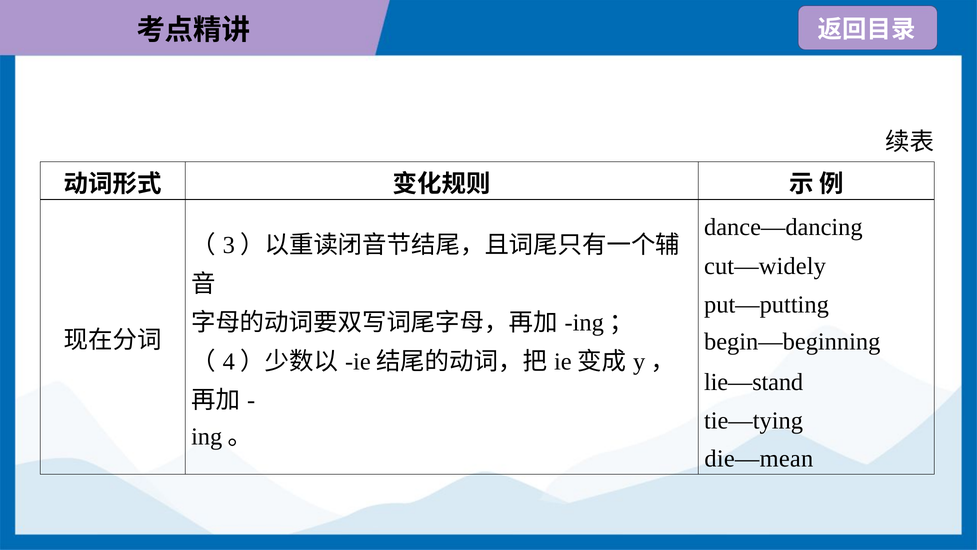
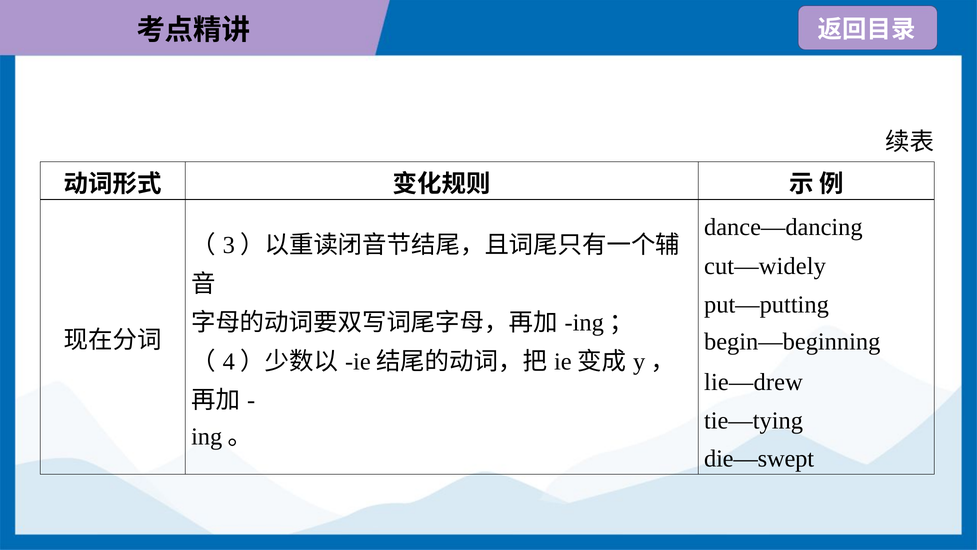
lie—stand: lie—stand -> lie—drew (753, 382)
die—mean: die—mean -> die—swept (759, 458)
